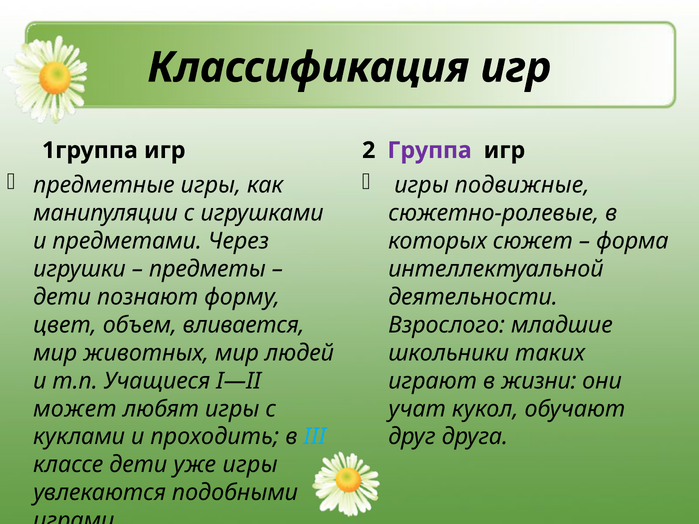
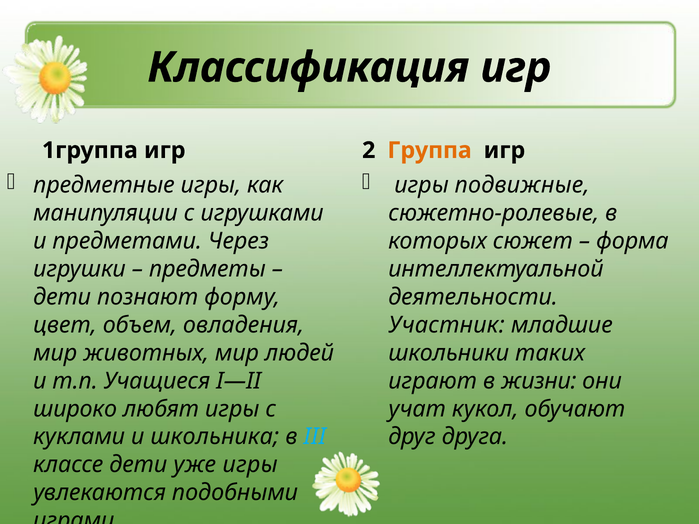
Группа colour: purple -> orange (430, 150)
вливается: вливается -> овладения (243, 325)
Взрослого: Взрослого -> Участник (447, 325)
может: может -> широко (75, 409)
проходить: проходить -> школьника (215, 437)
